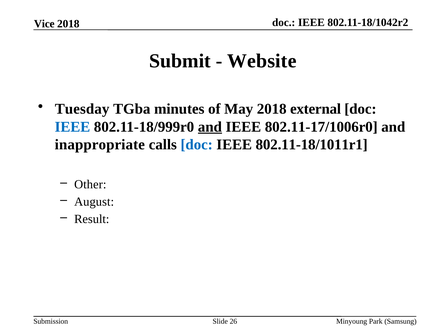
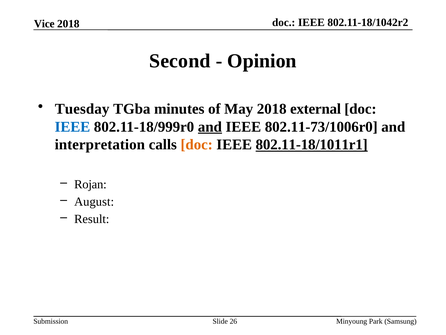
Submit: Submit -> Second (180, 61)
Website: Website -> Opinion (262, 61)
802.11-17/1006r0: 802.11-17/1006r0 -> 802.11-73/1006r0 (321, 127)
inappropriate: inappropriate -> interpretation (100, 145)
doc colour: blue -> orange (197, 145)
802.11-18/1011r1 underline: none -> present (312, 145)
Other: Other -> Rojan (90, 184)
